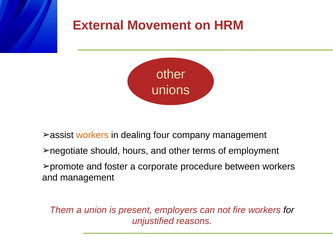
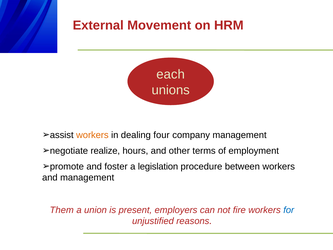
other: other -> each (171, 74)
should: should -> realize (105, 151)
corporate: corporate -> legislation (158, 166)
for colour: black -> blue (289, 210)
